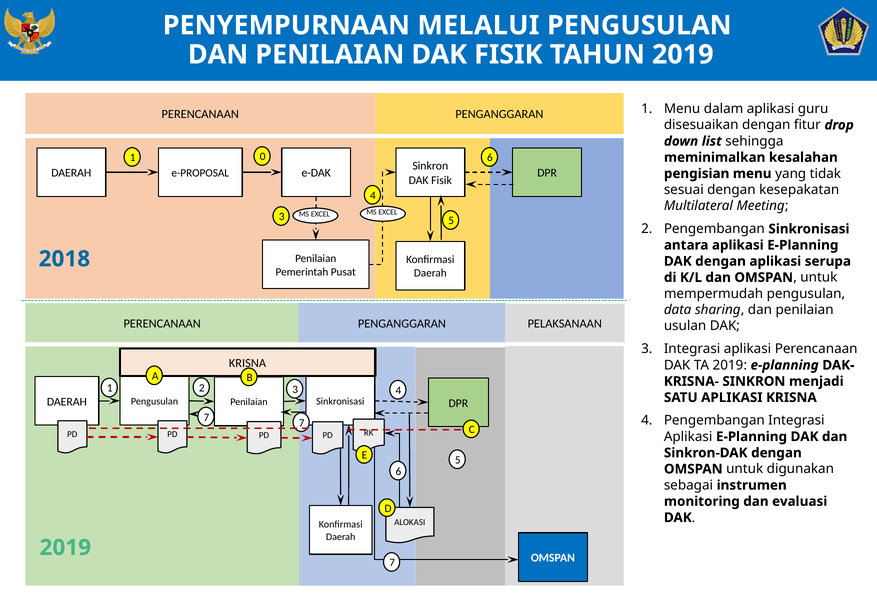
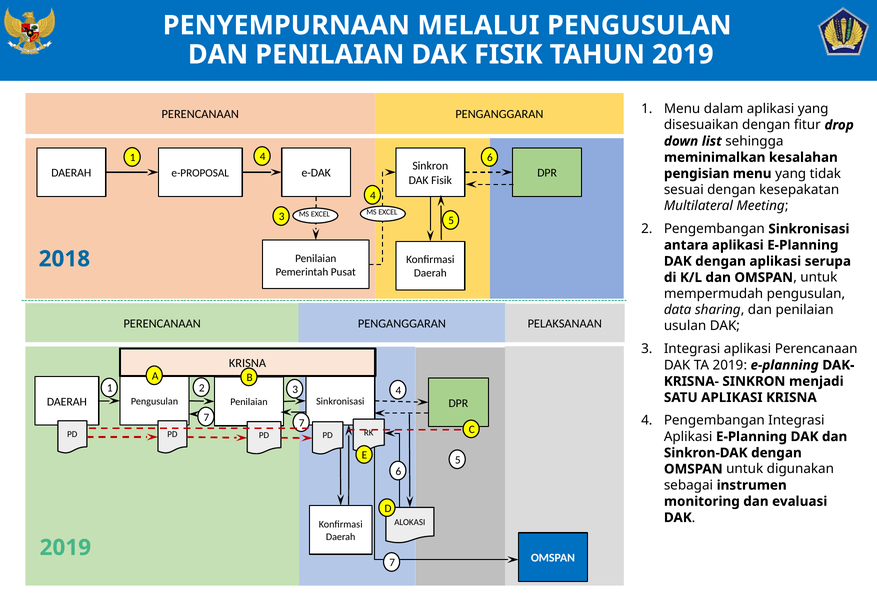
aplikasi guru: guru -> yang (813, 109)
1 0: 0 -> 4 (263, 157)
